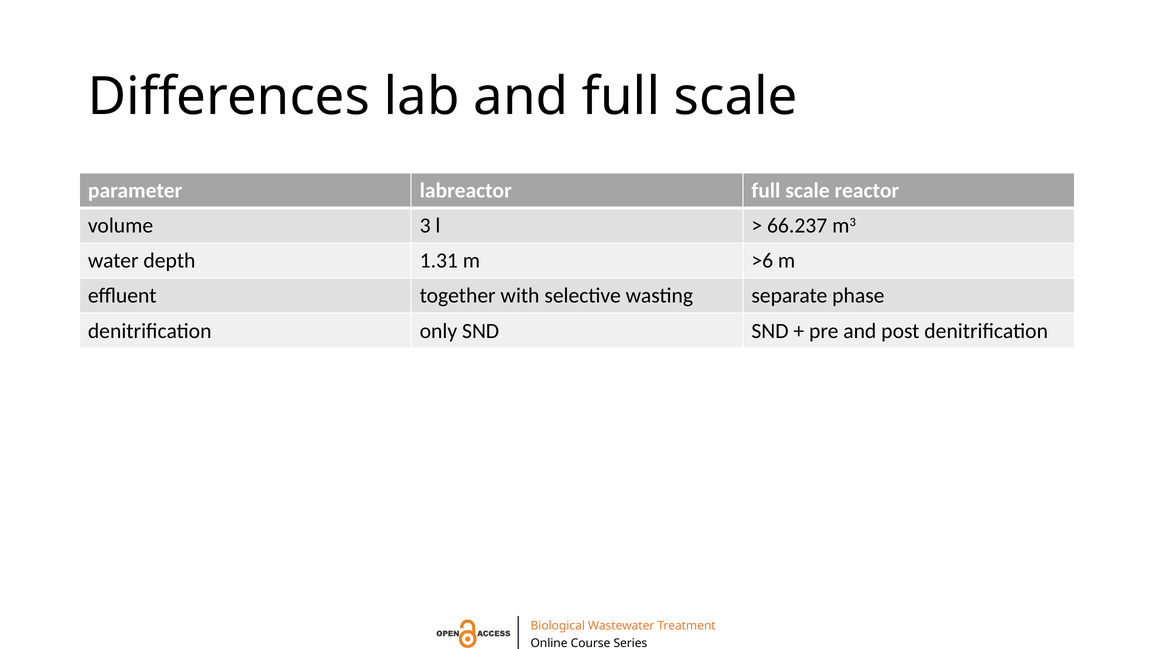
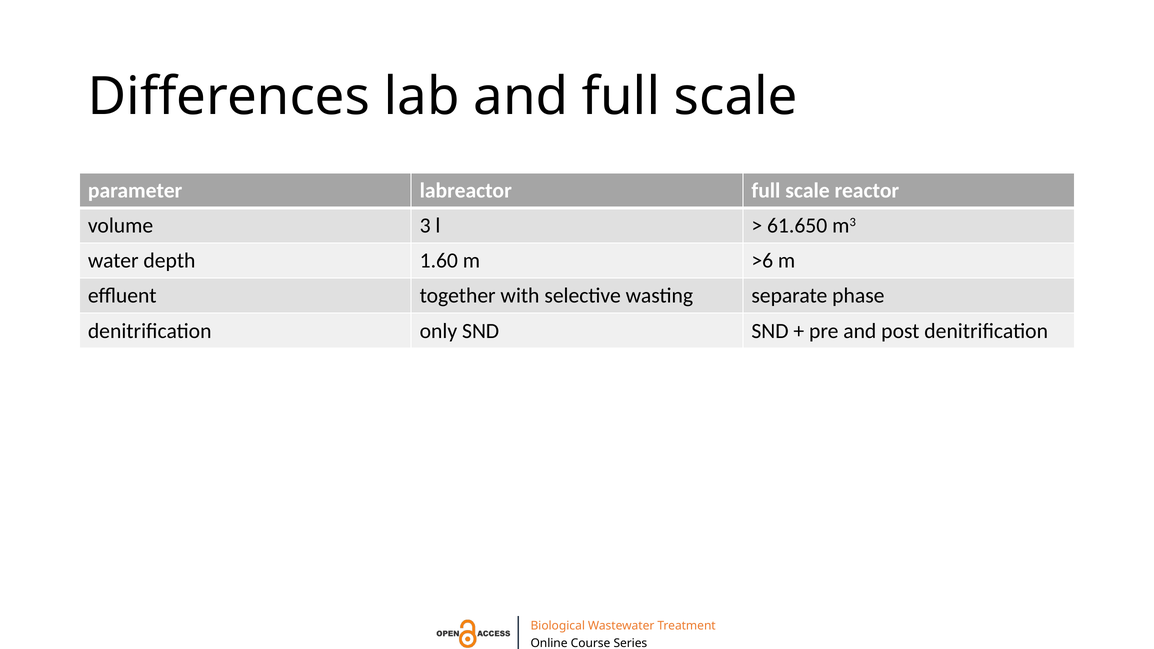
66.237: 66.237 -> 61.650 (797, 226)
1.31: 1.31 -> 1.60 (439, 261)
